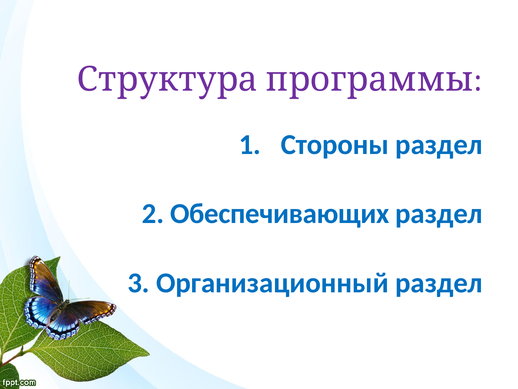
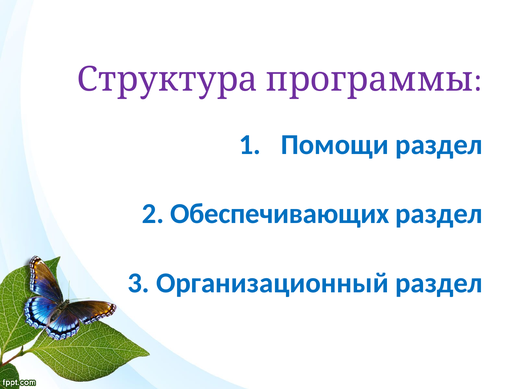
Стороны: Стороны -> Помощи (335, 144)
